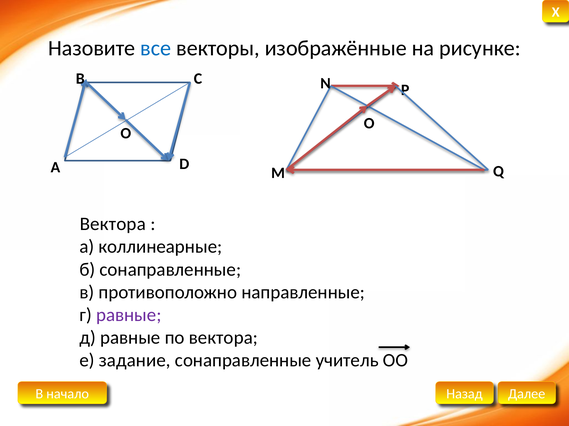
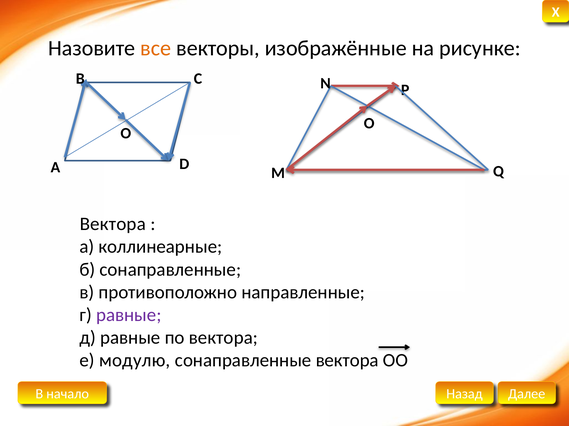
все colour: blue -> orange (156, 48)
задание: задание -> модулю (135, 361)
сонаправленные учитель: учитель -> вектора (347, 361)
